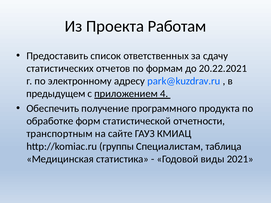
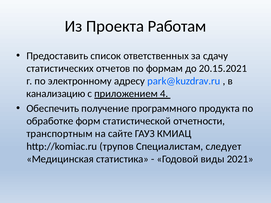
20.22.2021: 20.22.2021 -> 20.15.2021 (223, 68)
предыдущем: предыдущем -> канализацию (56, 94)
группы: группы -> трупов (117, 147)
таблица: таблица -> следует (223, 147)
